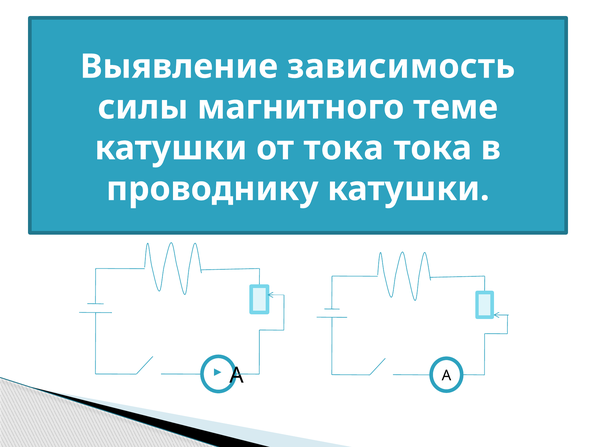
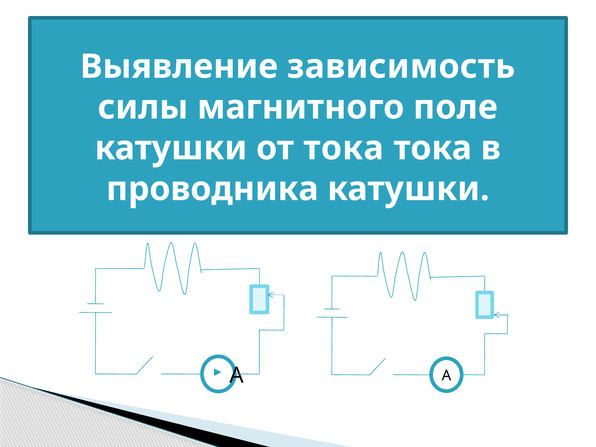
теме: теме -> поле (455, 107)
проводнику: проводнику -> проводника (212, 189)
